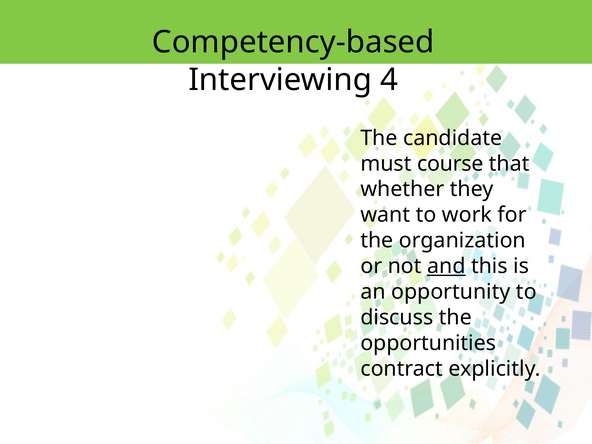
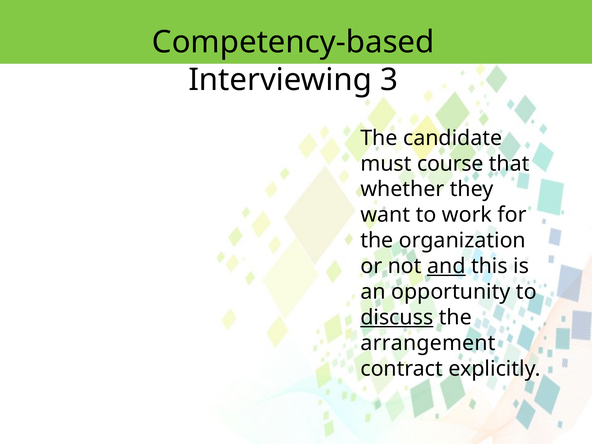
4: 4 -> 3 (389, 80)
discuss underline: none -> present (397, 317)
opportunities: opportunities -> arrangement (428, 343)
